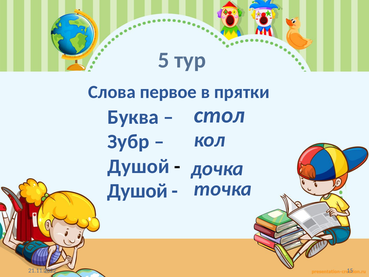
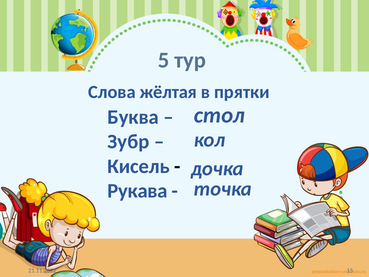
первое: первое -> жёлтая (168, 92)
Душой: Душой -> Кисель (139, 166)
Душой: Душой -> Рукава (137, 191)
